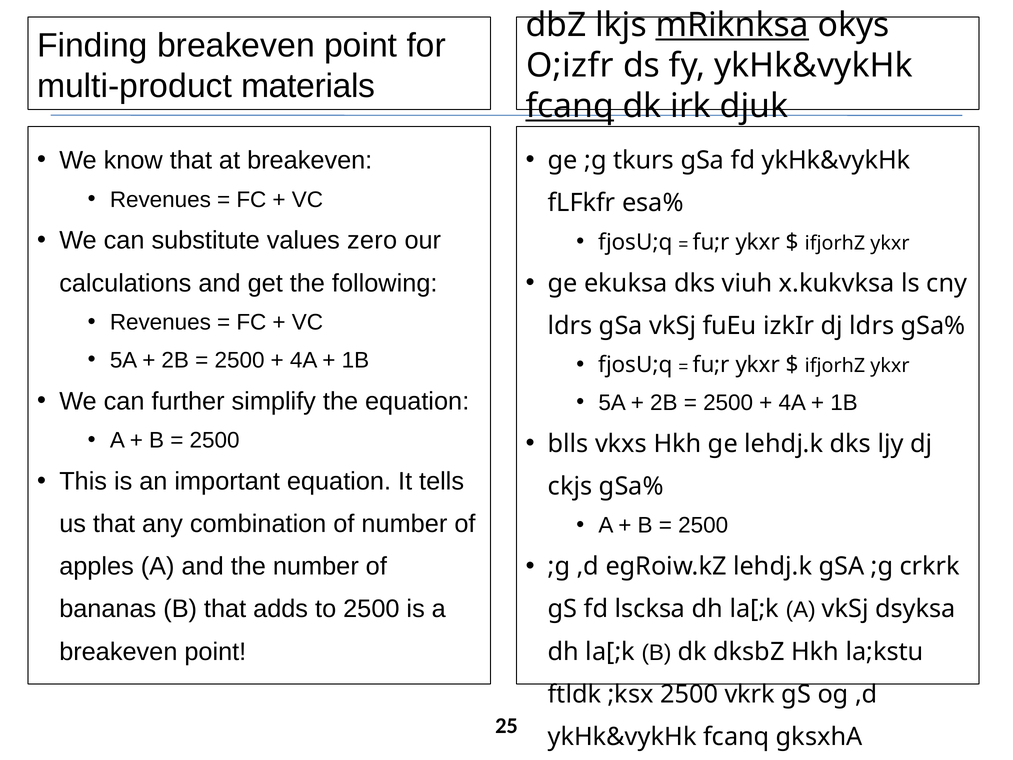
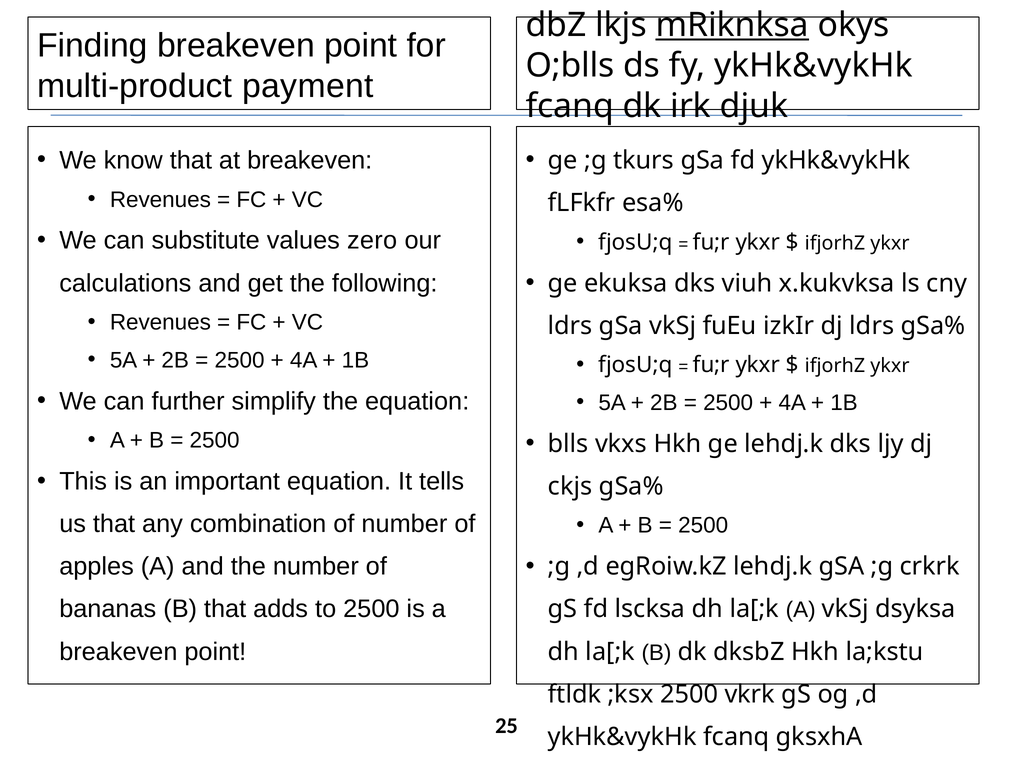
O;izfr: O;izfr -> O;blls (570, 66)
materials: materials -> payment (308, 86)
fcanq underline: present -> none (570, 106)
